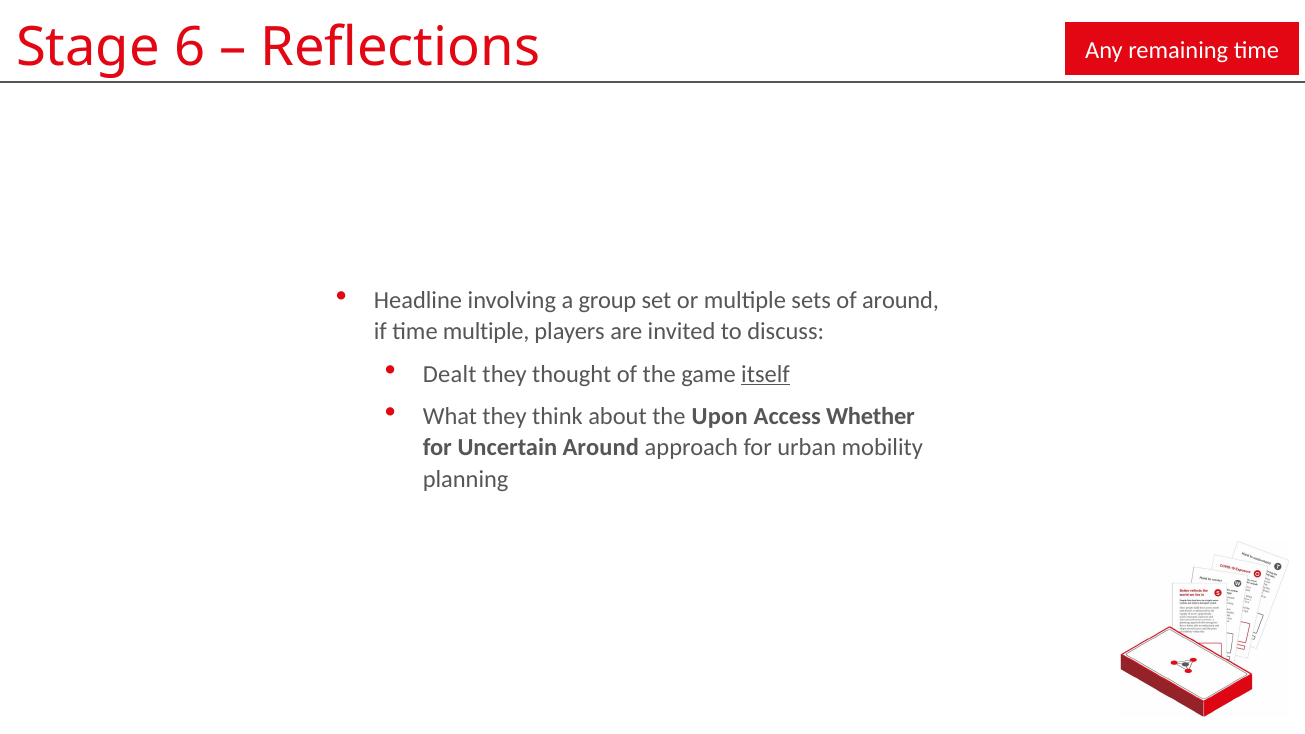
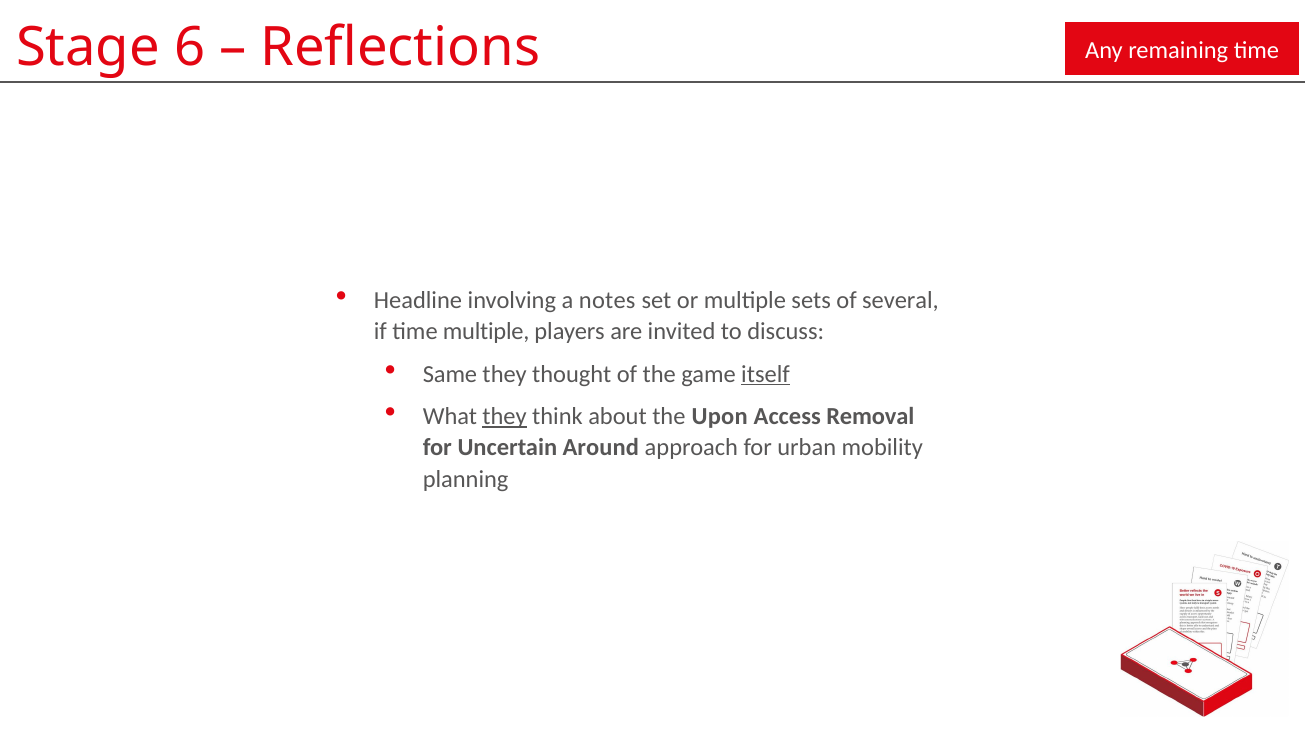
group: group -> notes (607, 300)
of around: around -> several (900, 300)
Dealt: Dealt -> Same (450, 374)
they underline: none -> present (505, 416)
Whether: Whether -> Removal (870, 416)
